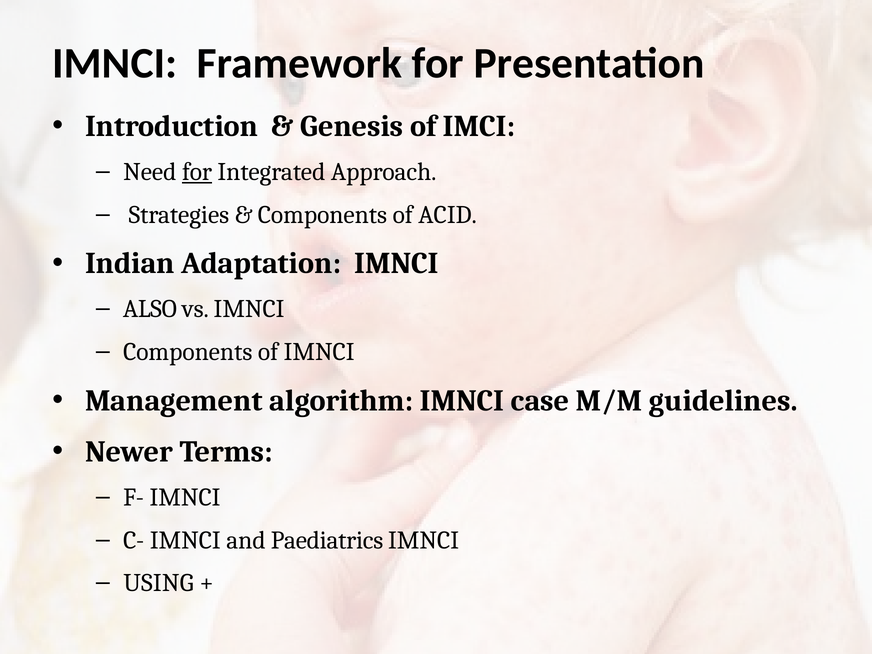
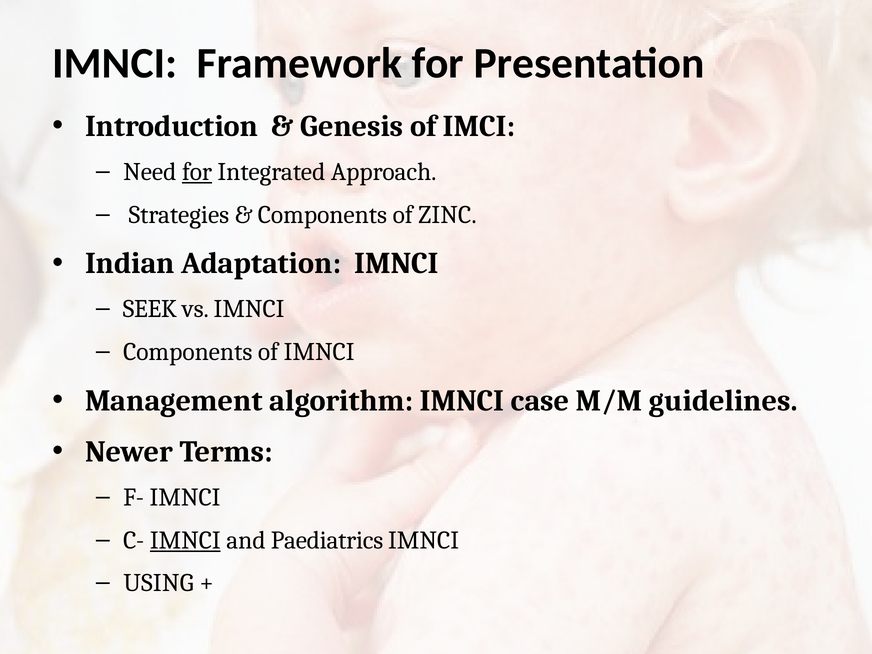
ACID: ACID -> ZINC (448, 215)
ALSO: ALSO -> SEEK (150, 309)
IMNCI underline: none -> present (185, 540)
